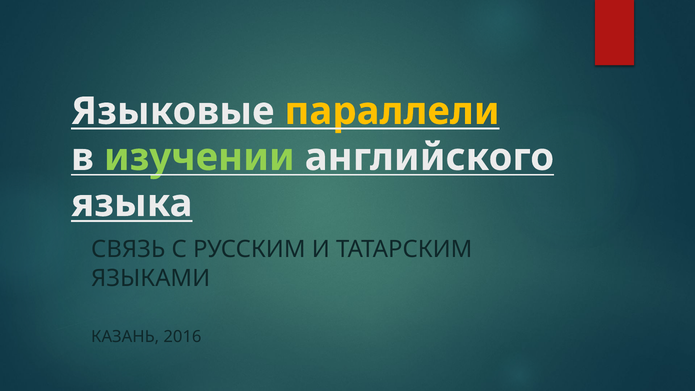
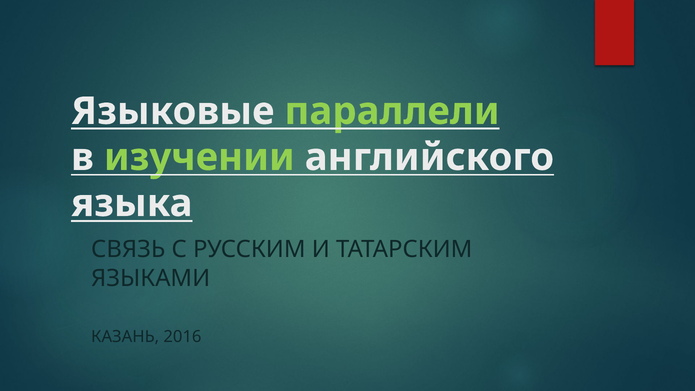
параллели colour: yellow -> light green (392, 111)
